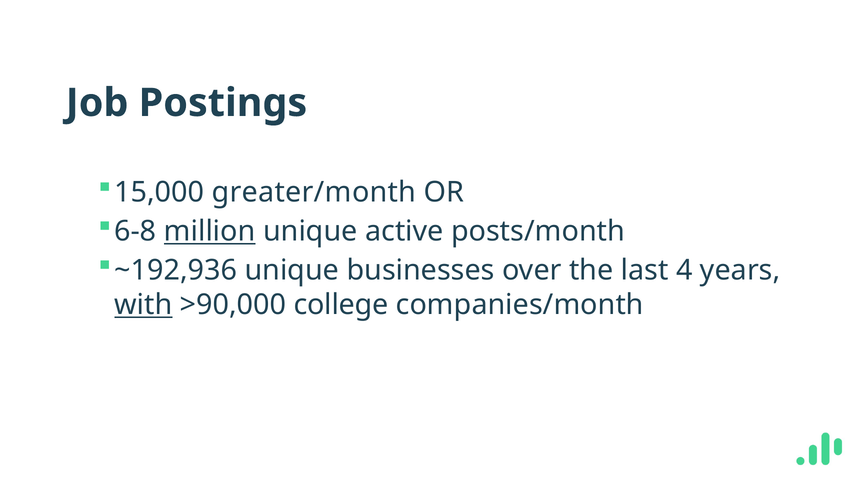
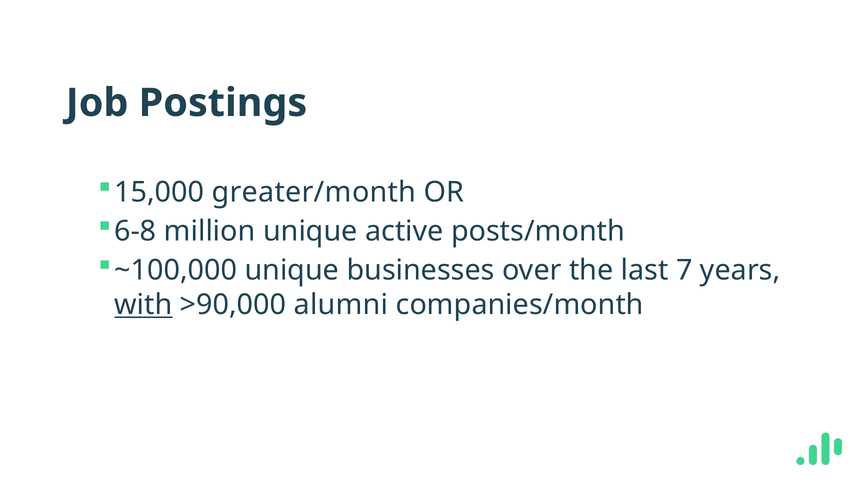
million underline: present -> none (210, 231)
~192,936: ~192,936 -> ~100,000 (176, 270)
4: 4 -> 7 (684, 270)
college: college -> alumni (341, 305)
